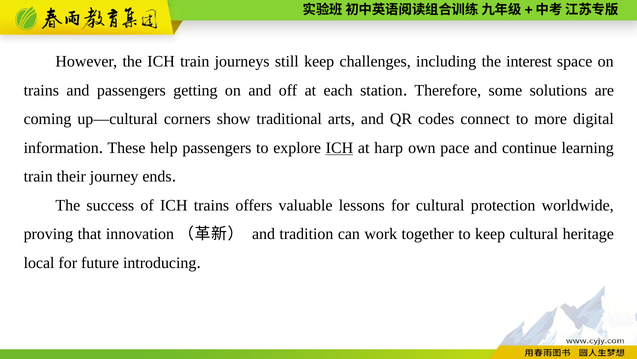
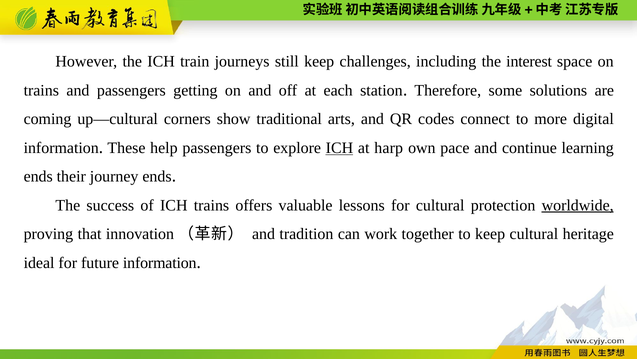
train: train -> ends (38, 176)
worldwide underline: none -> present (578, 205)
local: local -> ideal (39, 262)
future introducing: introducing -> information (160, 262)
